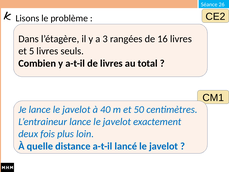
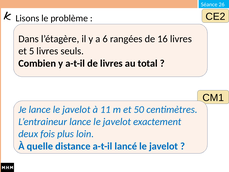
3: 3 -> 6 (105, 39)
40: 40 -> 11 (105, 109)
